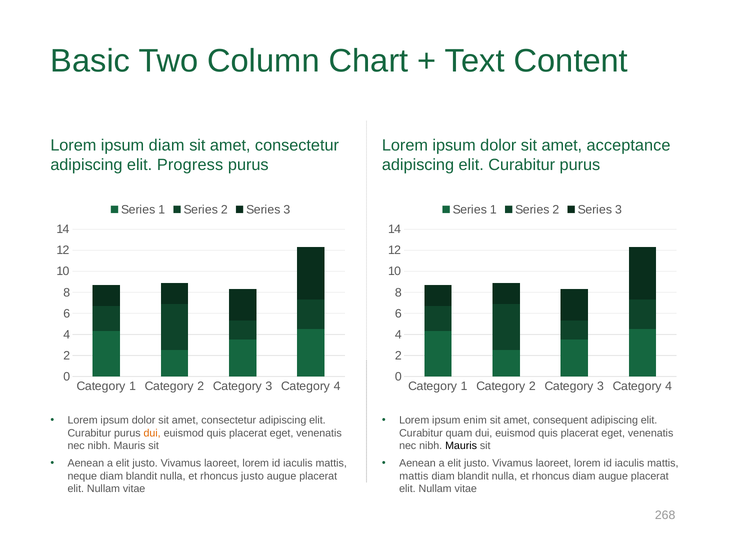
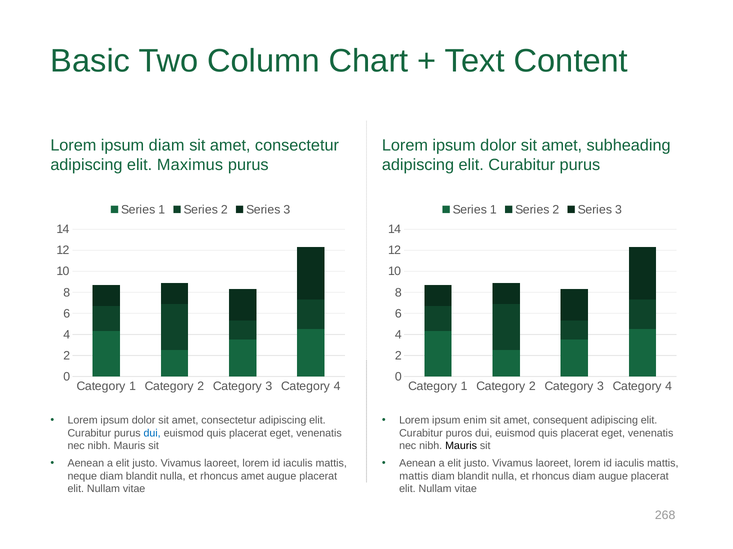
acceptance: acceptance -> subheading (629, 146)
Progress: Progress -> Maximus (190, 165)
dui colour: orange -> blue (152, 434)
quam: quam -> puros (459, 434)
rhoncus justo: justo -> amet (252, 477)
